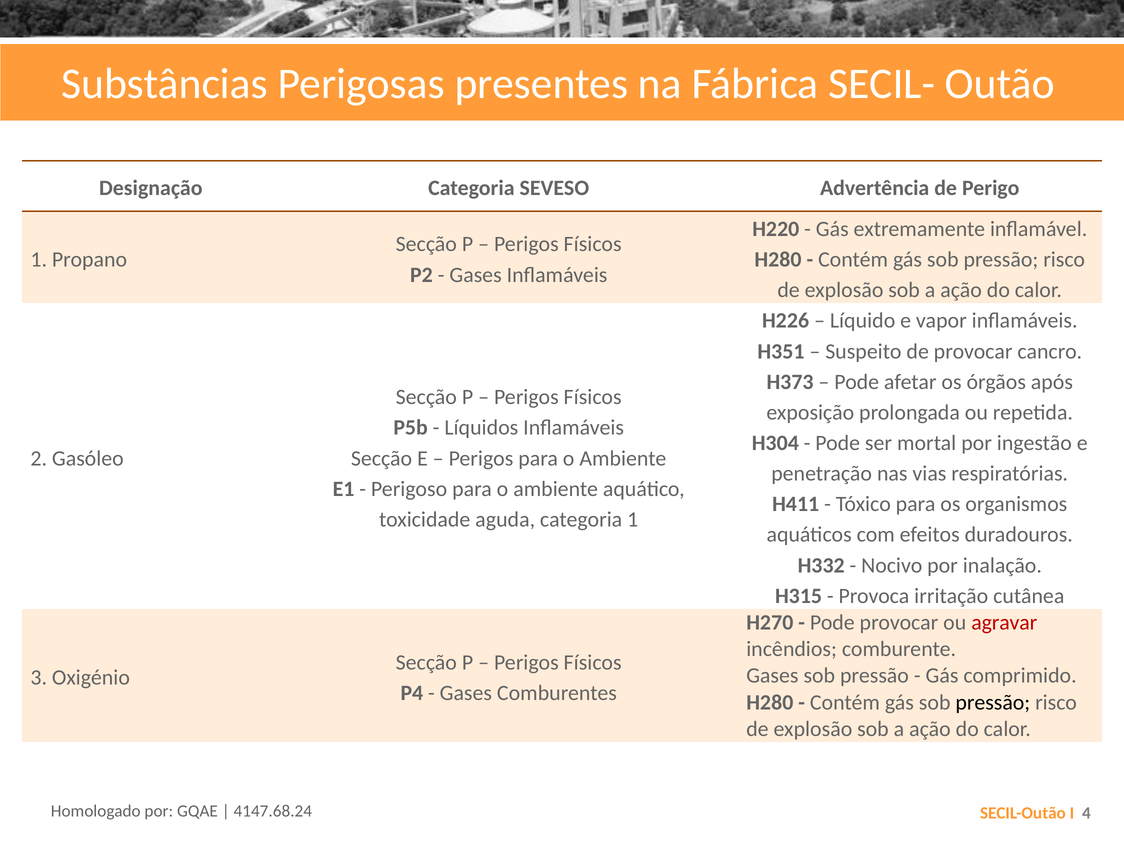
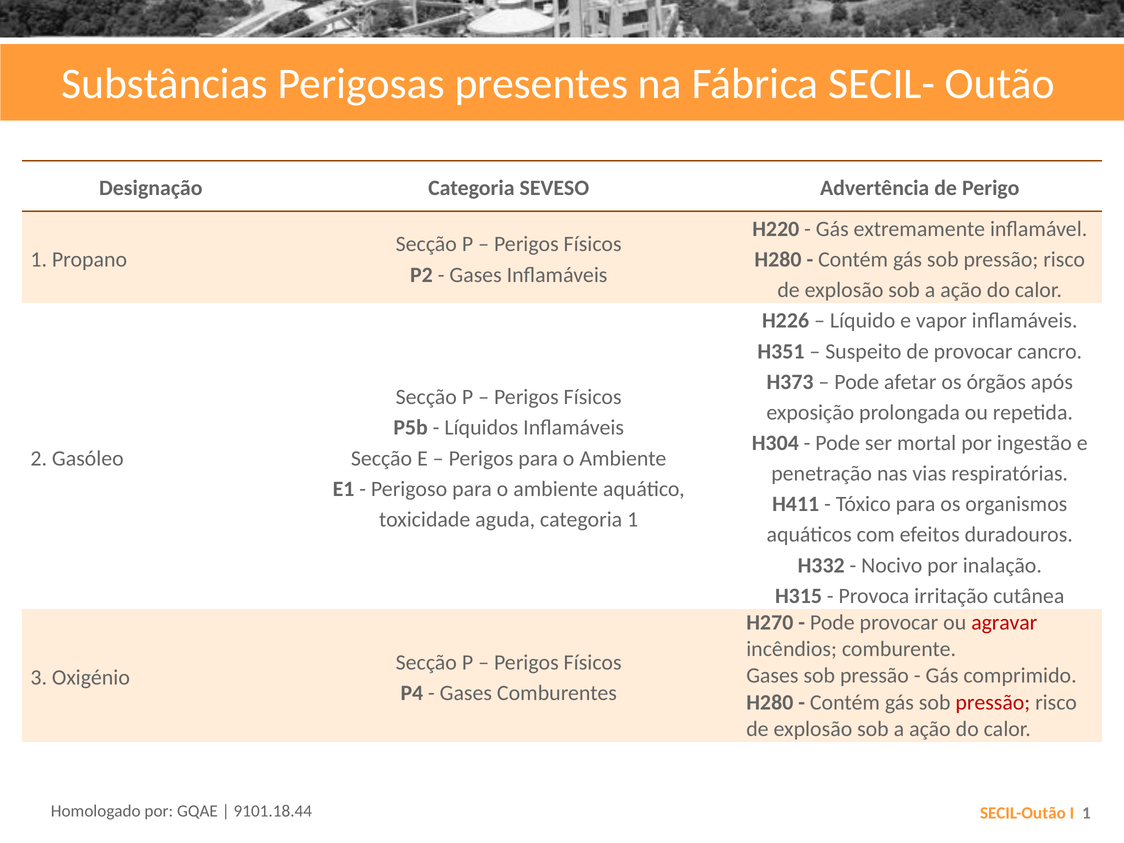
pressão colour: black -> red (993, 702)
4147.68.24: 4147.68.24 -> 9101.18.44 (273, 811)
I 4: 4 -> 1 (1086, 813)
